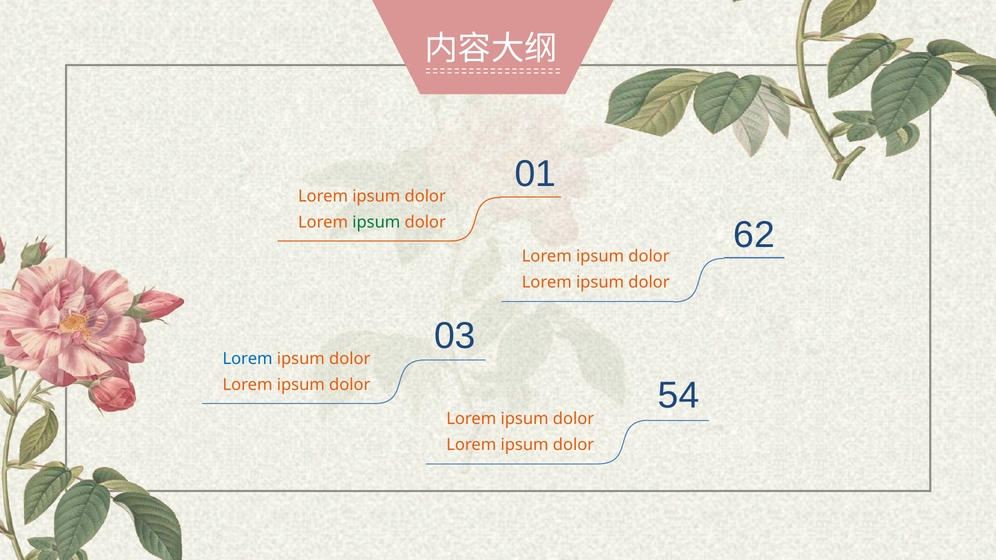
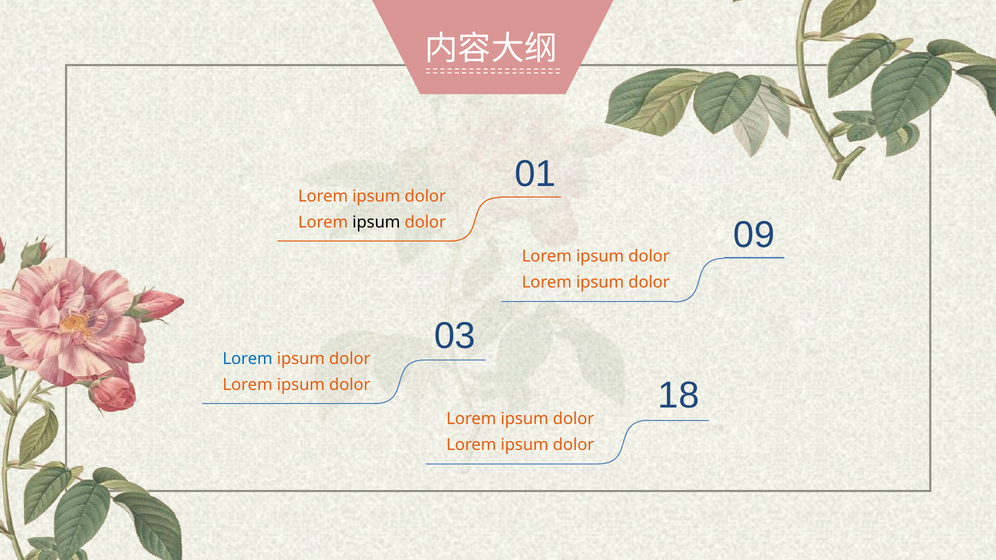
ipsum colour: green -> black (376, 222)
62: 62 -> 09 (754, 235)
54: 54 -> 18 (679, 396)
